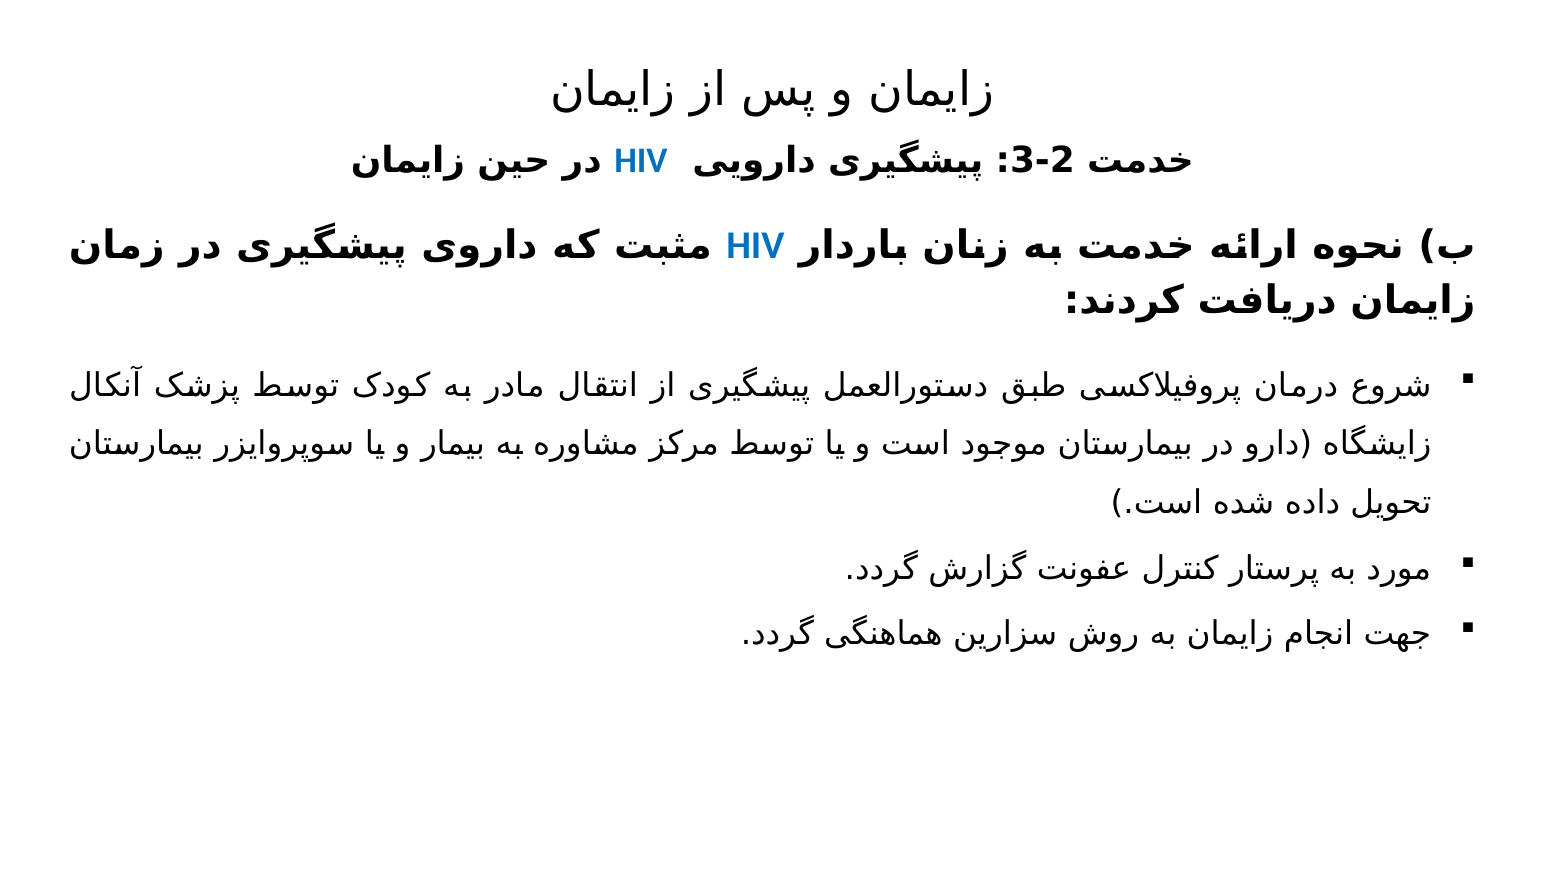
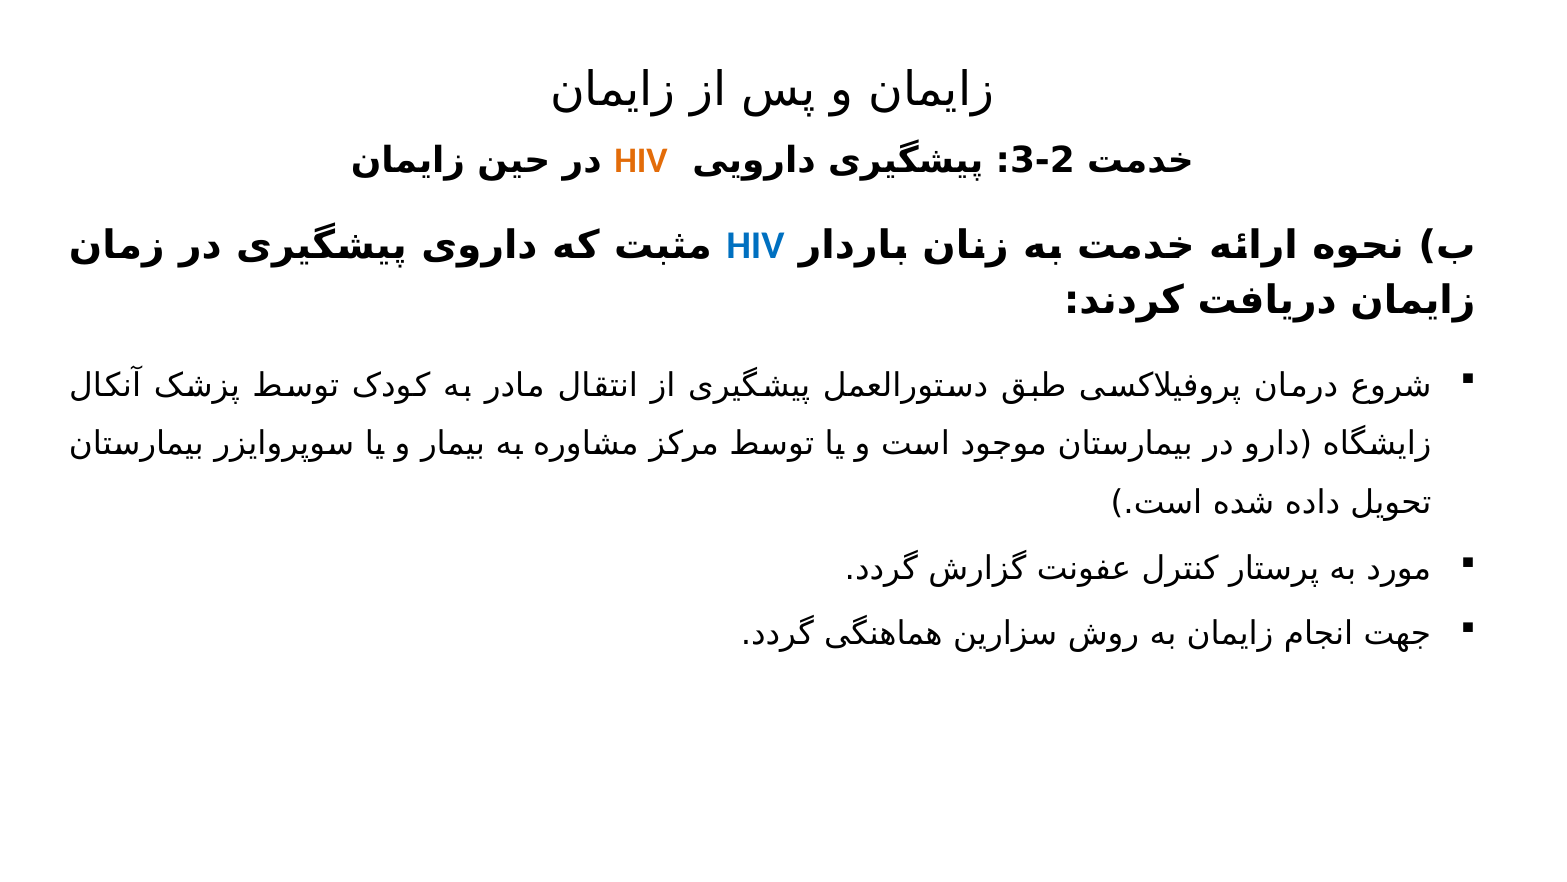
HIV colour: blue -> orange (641, 161)
